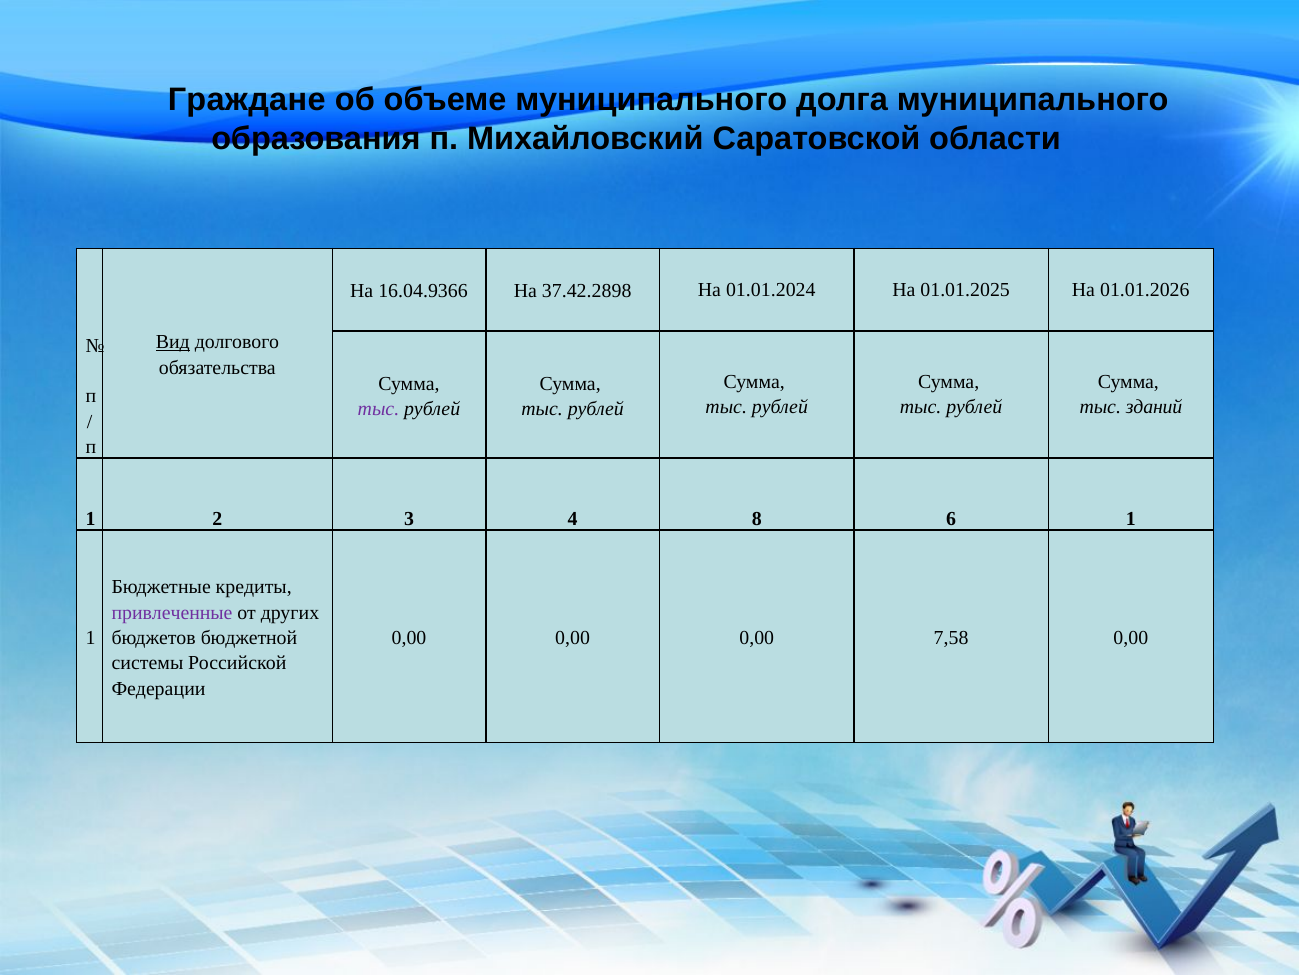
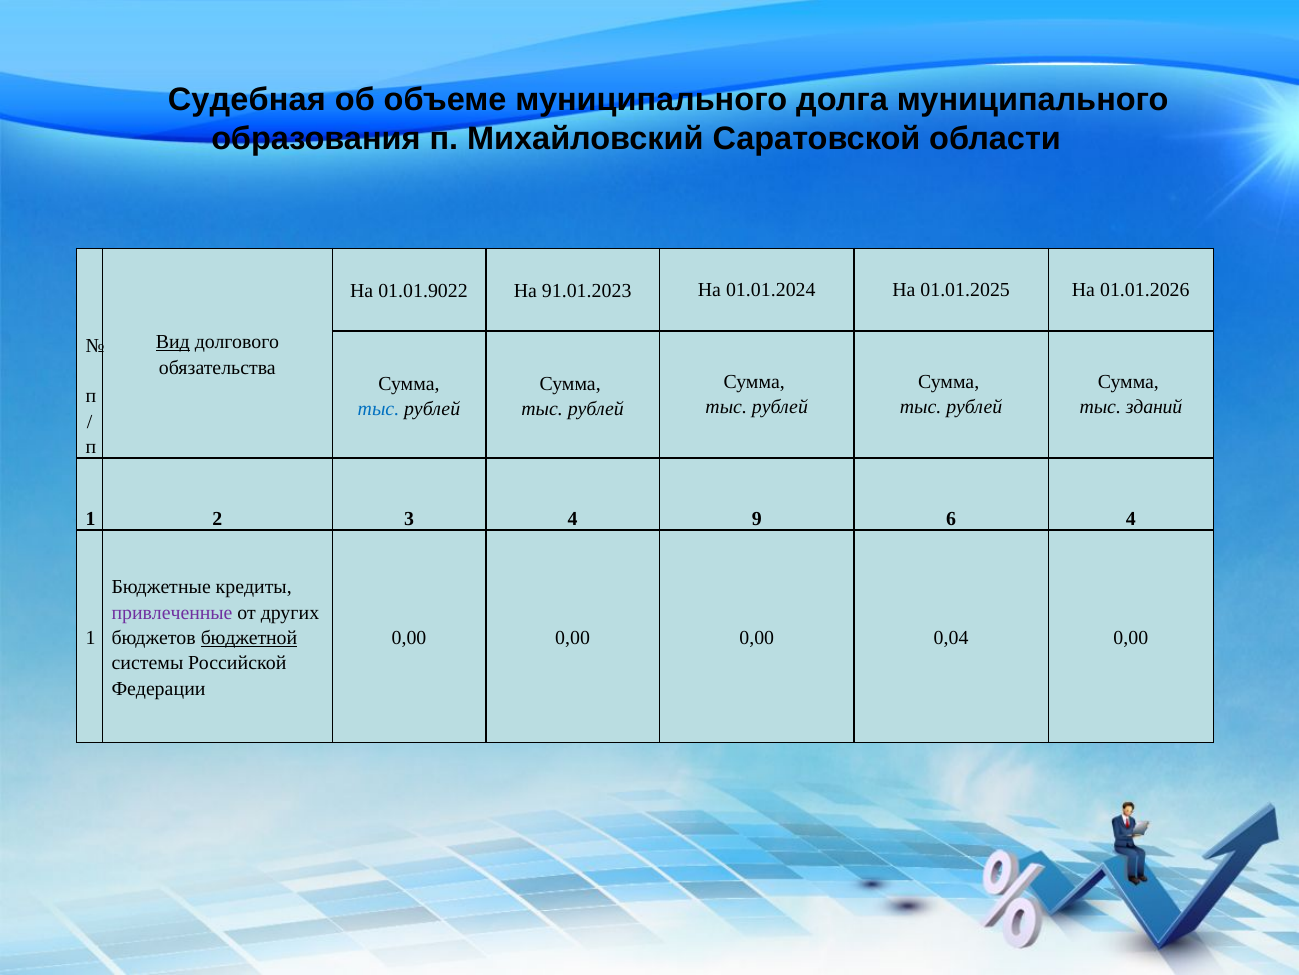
Граждане: Граждане -> Судебная (247, 99)
16.04.9366: 16.04.9366 -> 01.01.9022 (423, 291)
37.42.2898: 37.42.2898 -> 91.01.2023 (587, 291)
тыс colour: purple -> blue (378, 409)
8: 8 -> 9 (757, 519)
6 1: 1 -> 4 (1131, 519)
бюджетной underline: none -> present (249, 638)
7,58: 7,58 -> 0,04 (951, 638)
